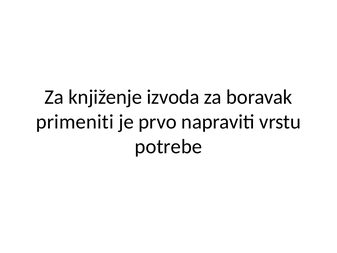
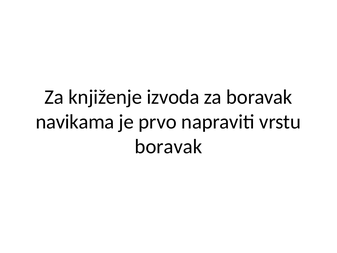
primeniti: primeniti -> navikama (75, 122)
potrebe: potrebe -> boravak (168, 146)
